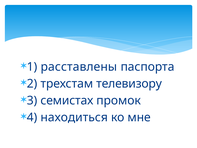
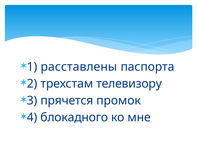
семистах: семистах -> прячется (67, 100)
находиться: находиться -> блокадного (74, 117)
